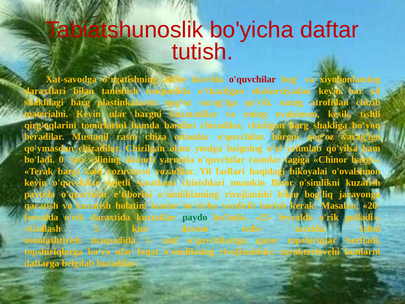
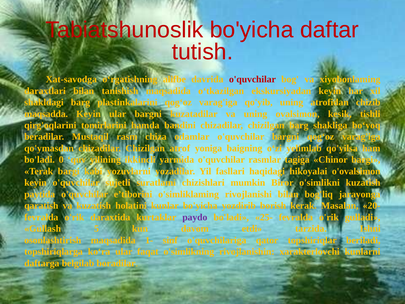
materialni: materialni -> maqsadda (46, 114)
olam: olam -> atrof (180, 148)
paydo colour: green -> purple (195, 217)
